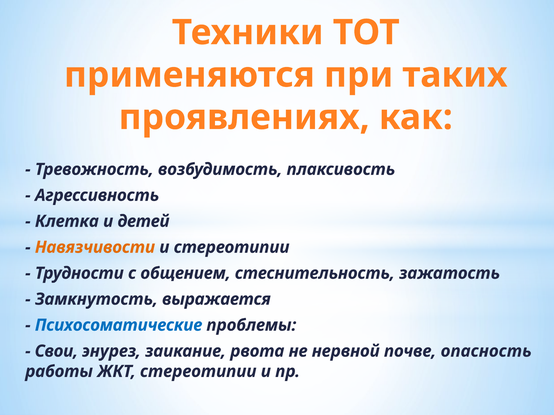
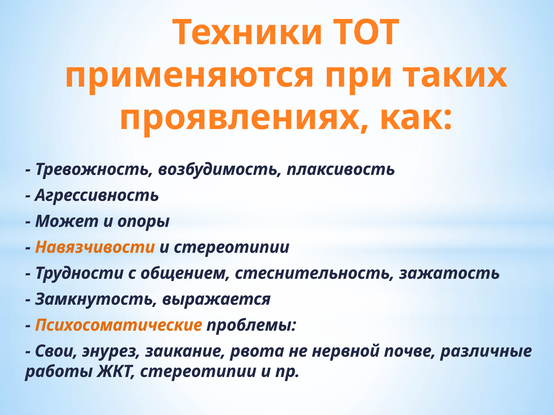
Клетка: Клетка -> Может (67, 222)
детей: детей -> опоры (144, 222)
Психосоматические colour: blue -> orange (119, 326)
опасность: опасность -> различные (486, 352)
